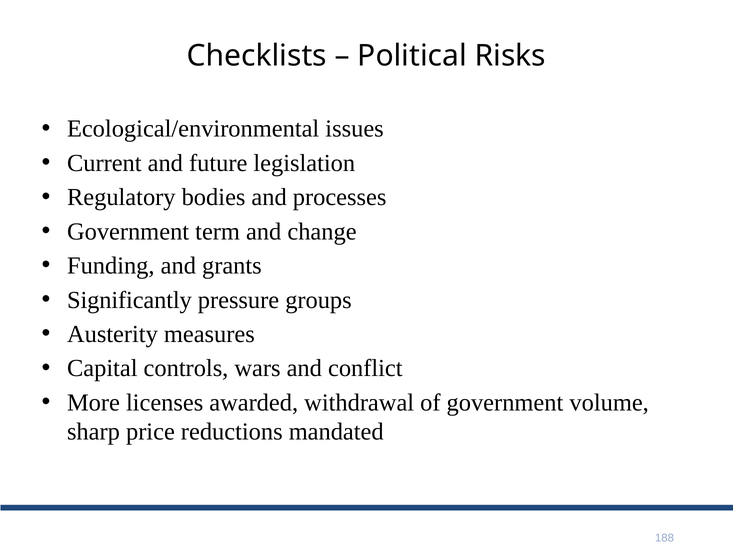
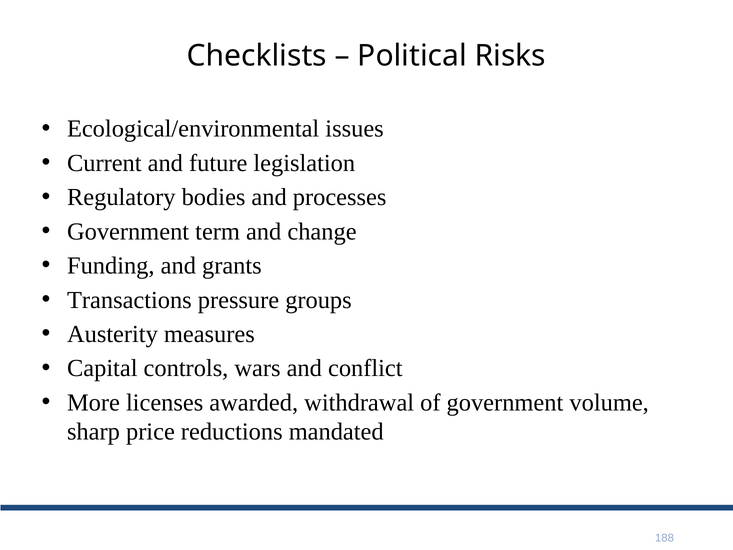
Significantly: Significantly -> Transactions (129, 300)
